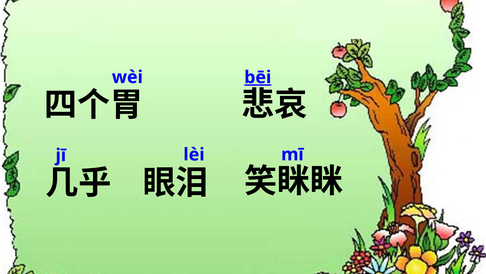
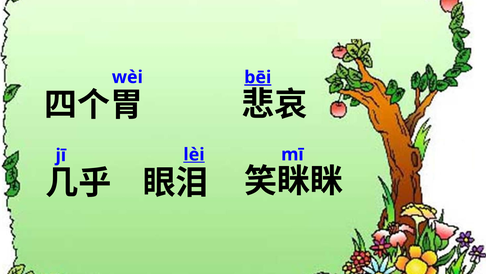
lèi underline: none -> present (194, 154)
